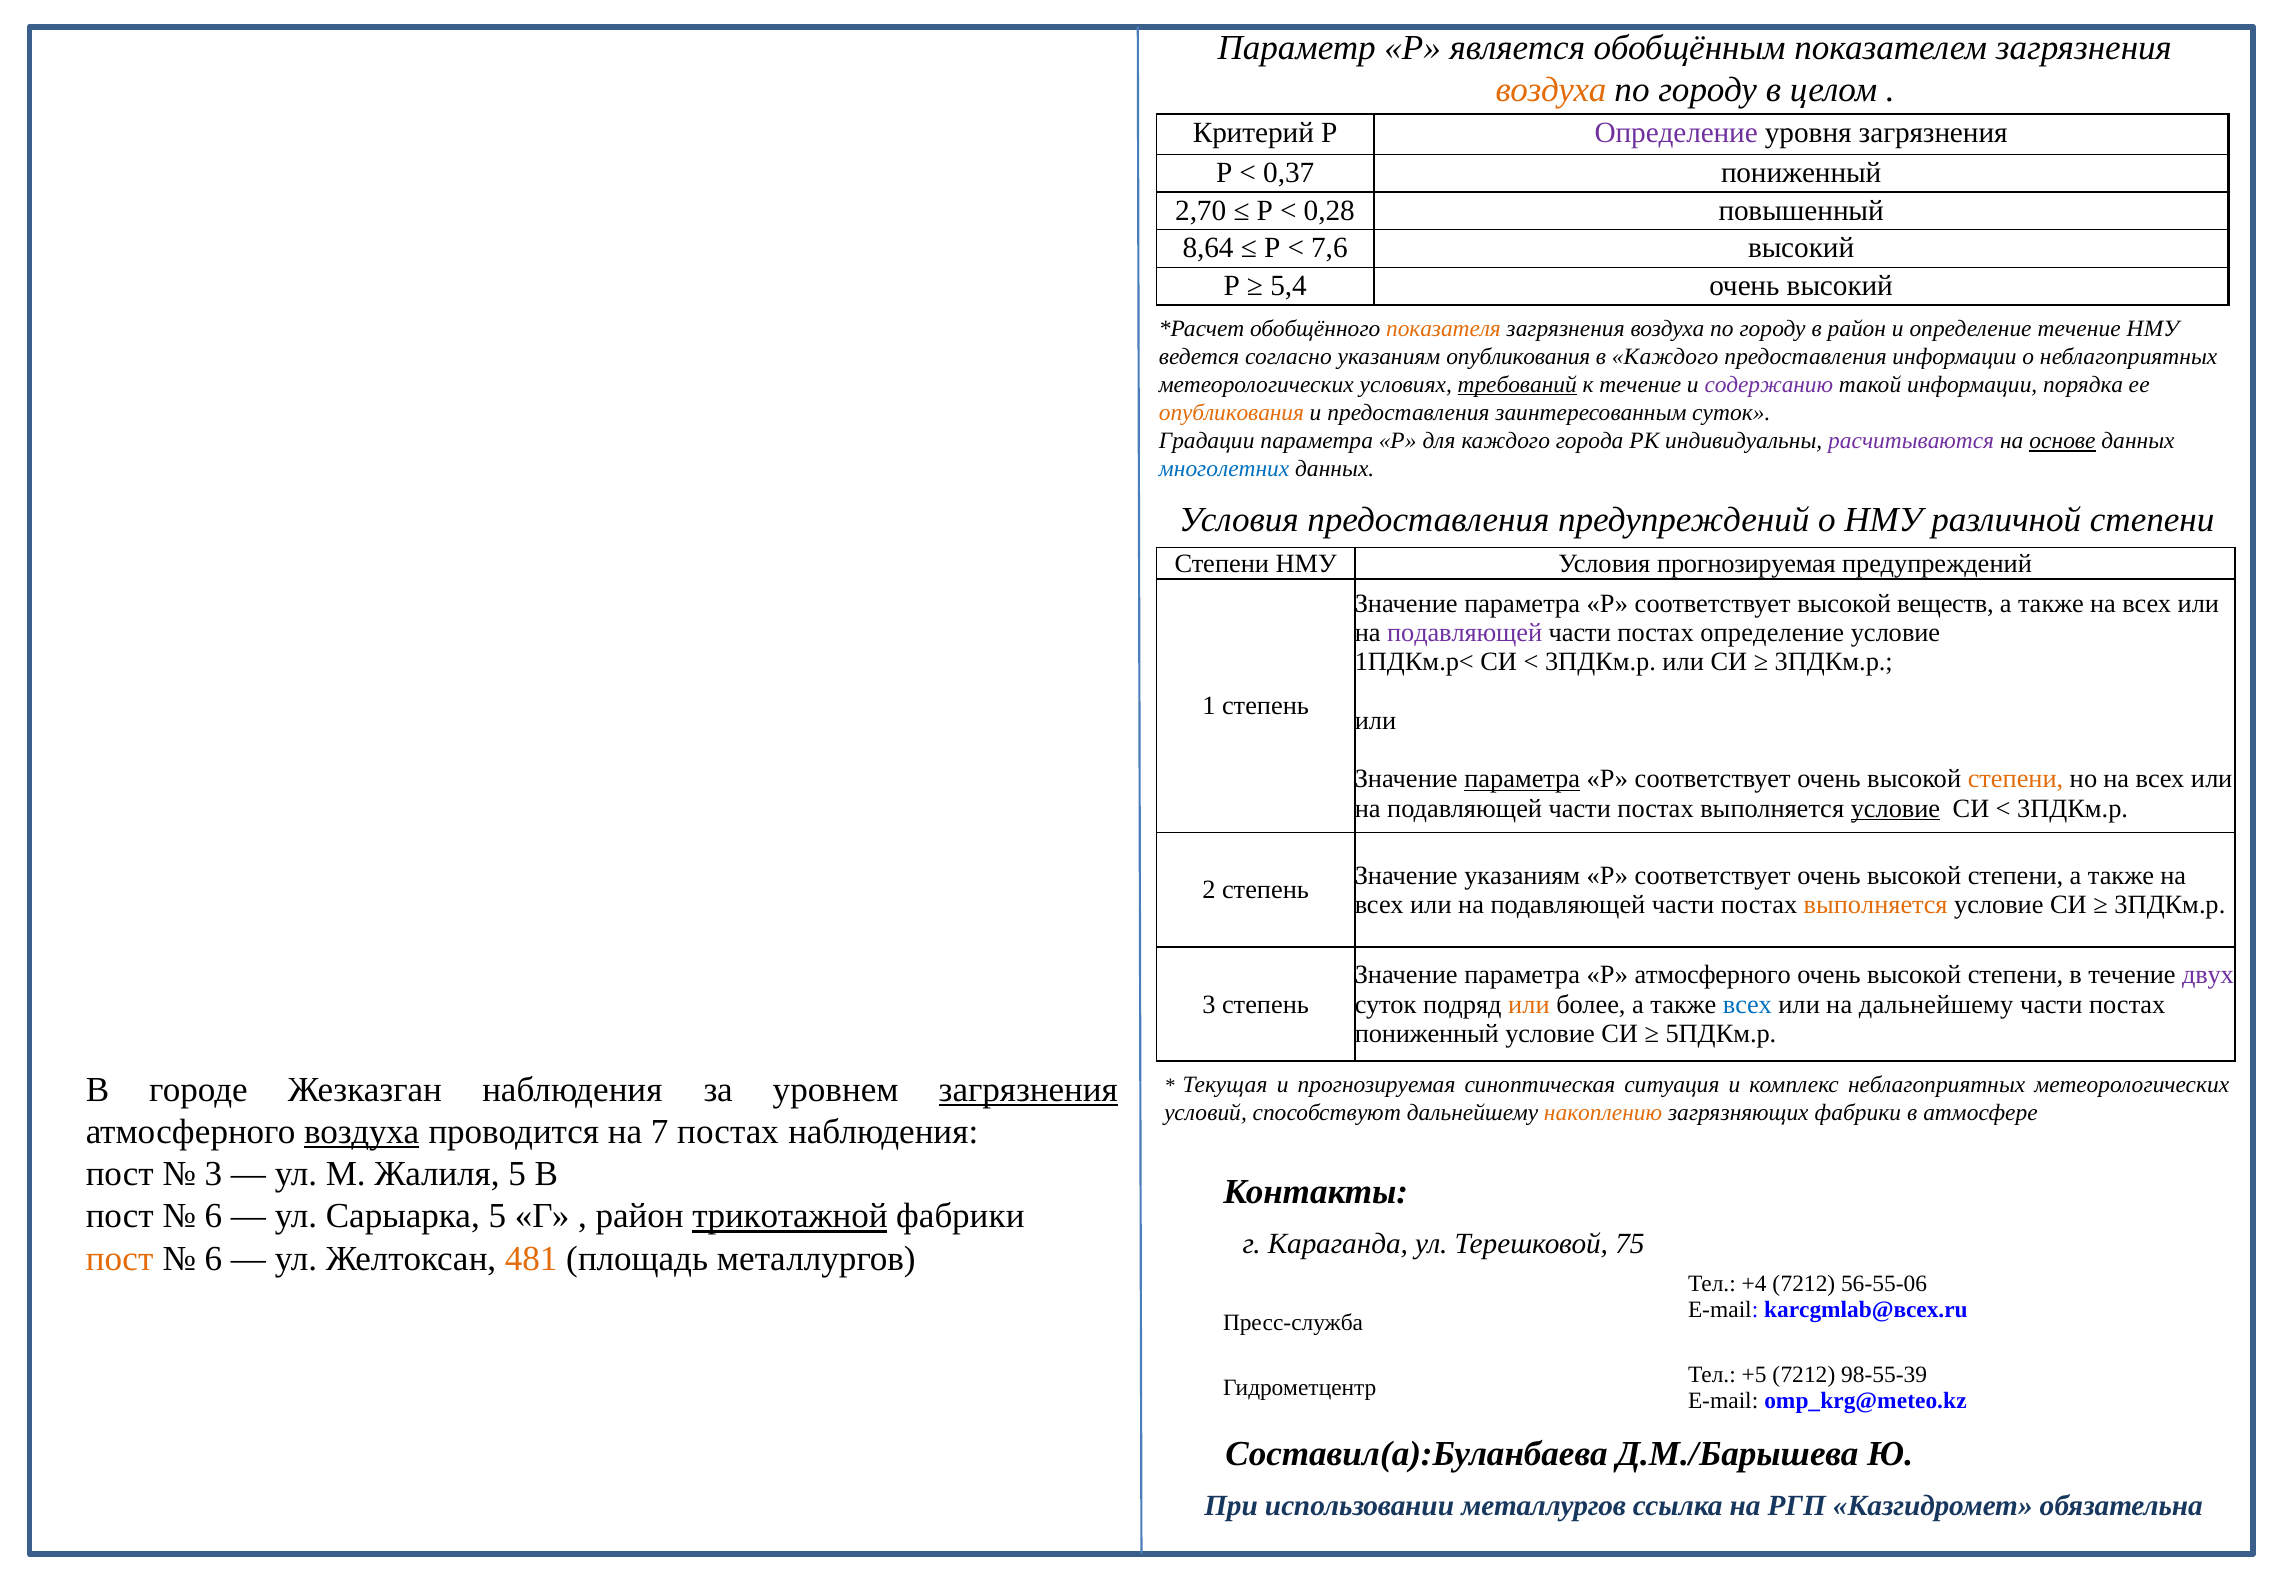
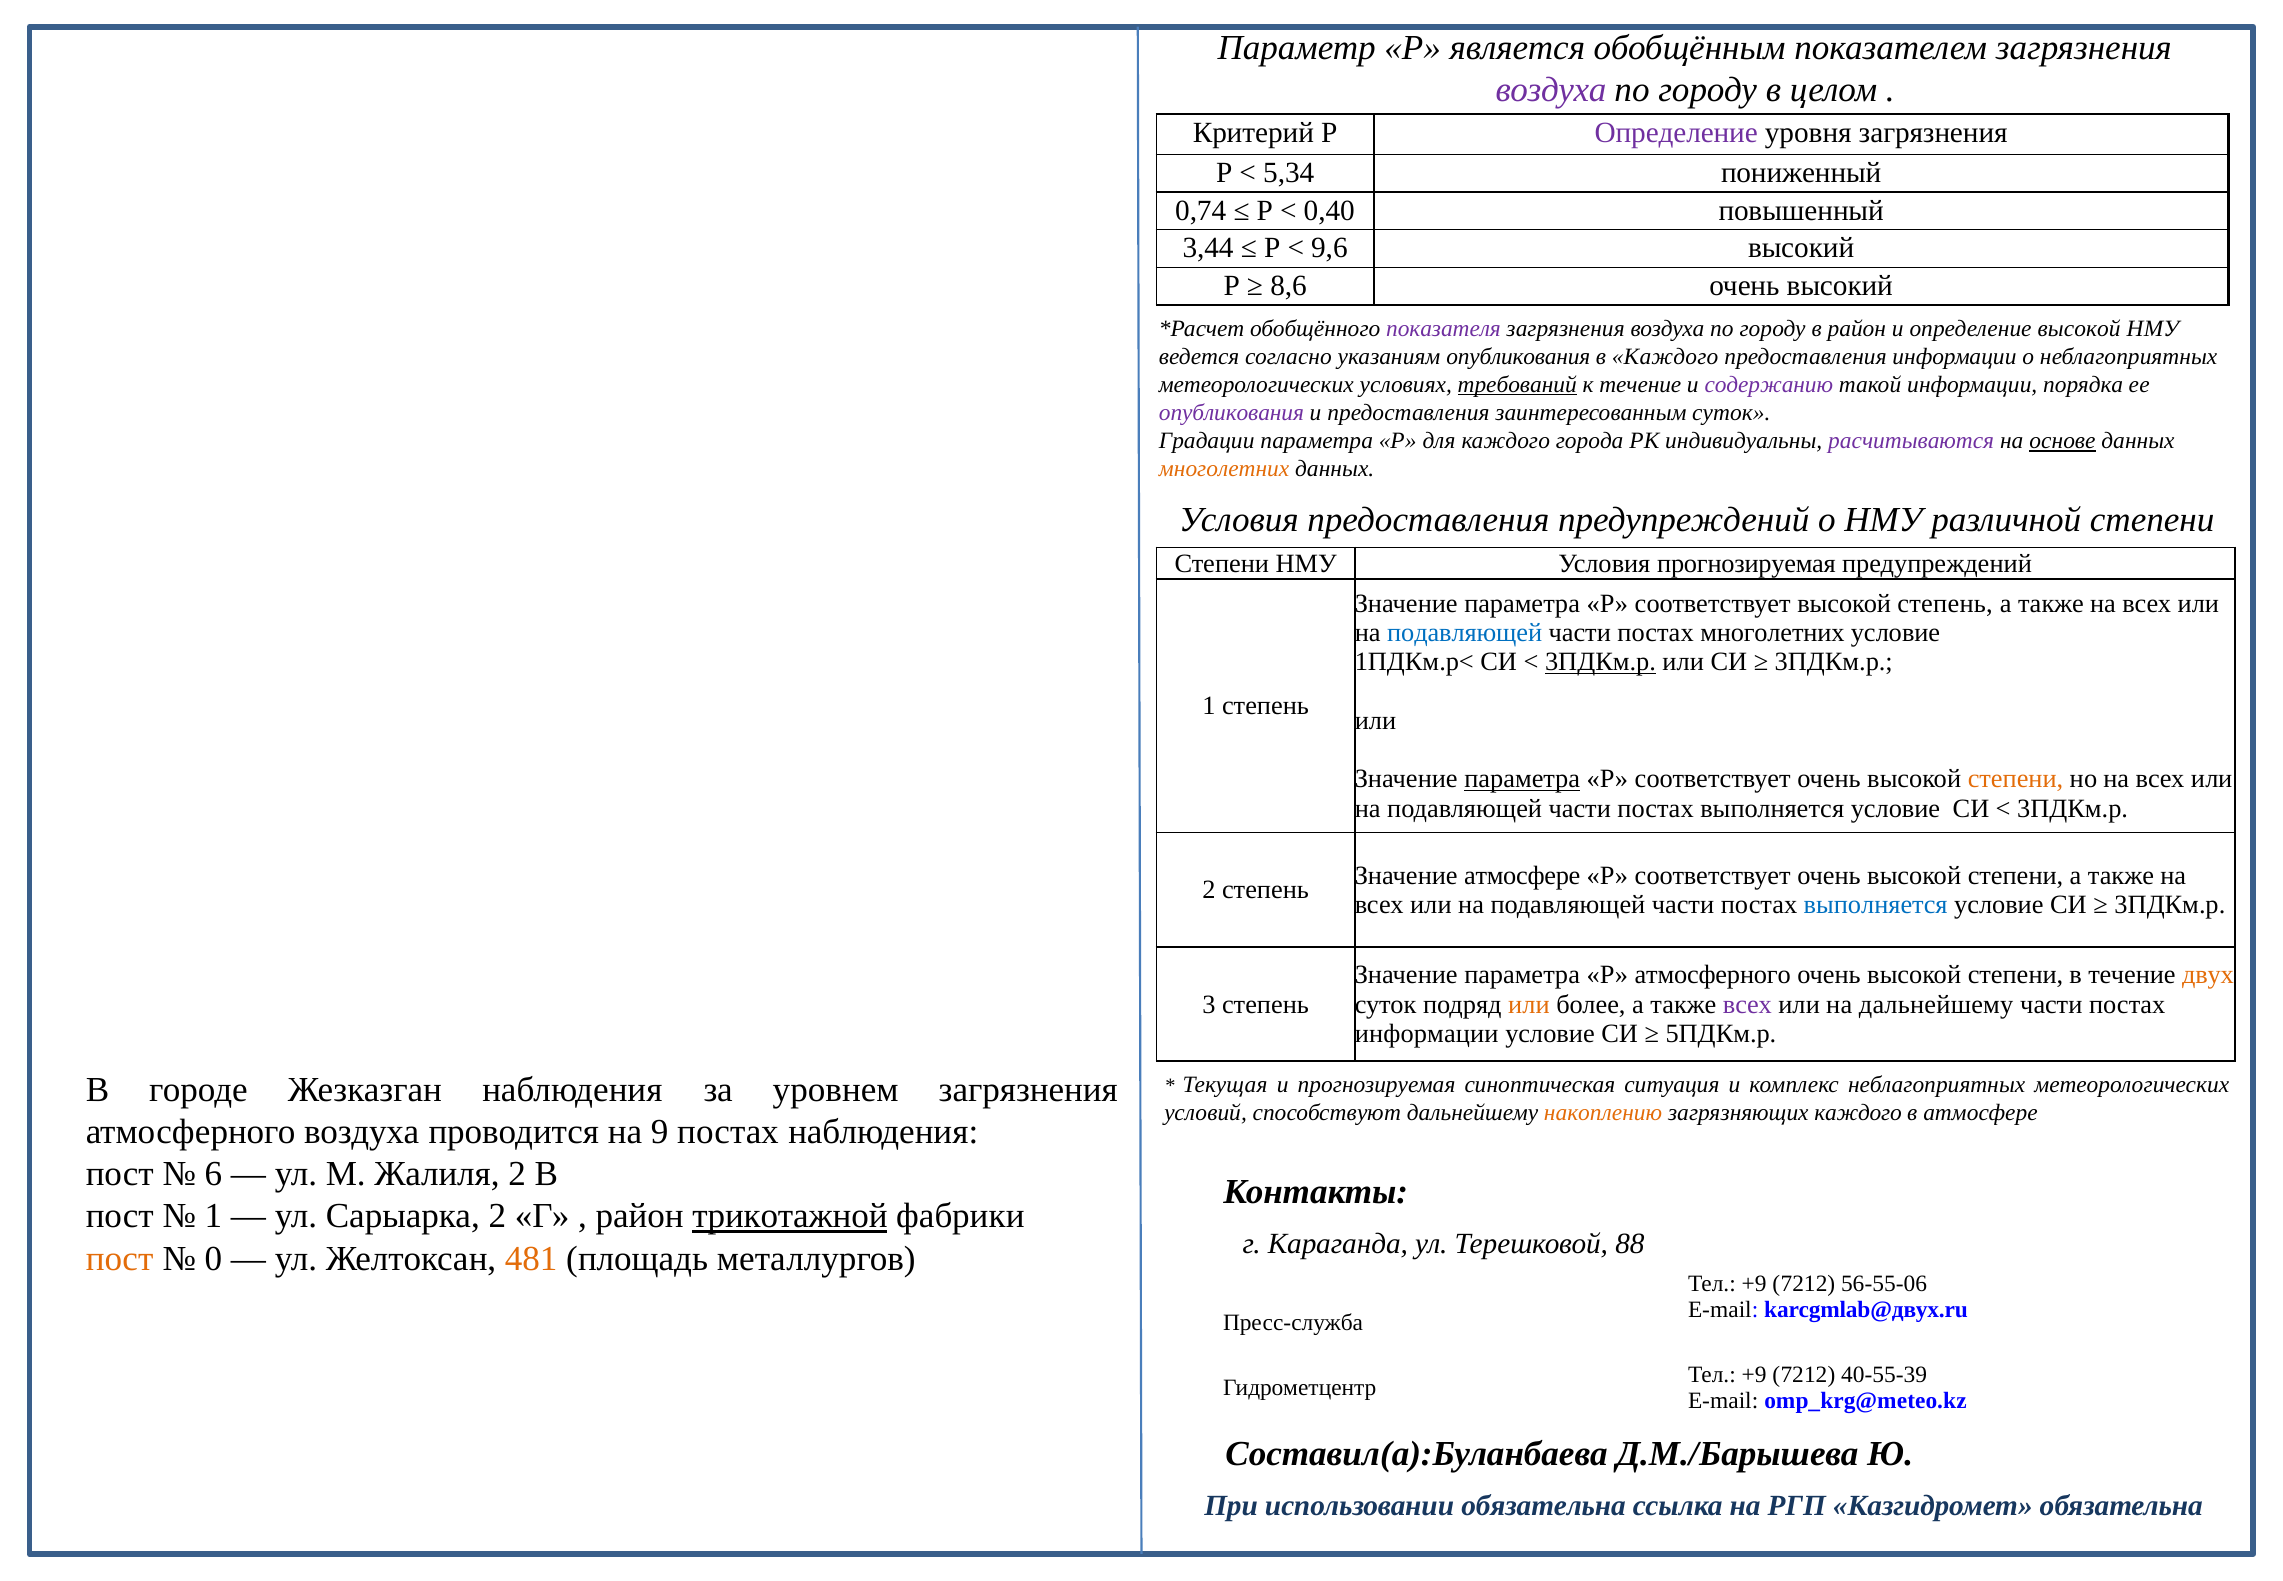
воздуха colour: orange -> purple (1551, 90)
0,37: 0,37 -> 5,34 (1289, 173)
2,70: 2,70 -> 0,74 (1201, 210)
0,28: 0,28 -> 0,40 (1329, 210)
8,64: 8,64 -> 3,44 (1208, 248)
7,6: 7,6 -> 9,6 (1329, 248)
5,4: 5,4 -> 8,6 (1289, 286)
показателя colour: orange -> purple (1444, 328)
определение течение: течение -> высокой (2079, 328)
опубликования colour: orange -> purple (1231, 413)
многолетних colour: blue -> orange (1224, 469)
высокой веществ: веществ -> степень (1945, 604)
подавляющей colour: purple -> blue (1465, 633)
постах определение: определение -> многолетних (1772, 633)
3ПДКм.р underline: none -> present (1601, 662)
условие underline: present -> none (1895, 808)
Значение указаниям: указаниям -> атмосфере (1522, 875)
выполняется colour: orange -> blue (1876, 904)
двух colour: purple -> orange (2208, 975)
всех colour: blue -> purple (1747, 1004)
пониженный: пониженный -> информации (1427, 1033)
загрязнения underline: present -> none (1028, 1090)
загрязняющих фабрики: фабрики -> каждого (1858, 1113)
воздуха underline: present -> none (362, 1132)
7: 7 -> 9 (660, 1132)
3: 3 -> 6 (213, 1174)
Жалиля 5: 5 -> 2 (517, 1174)
6: 6 -> 1 (213, 1216)
Сарыарка 5: 5 -> 2 (497, 1216)
75: 75 -> 88 (1630, 1244)
6: 6 -> 0 (213, 1258)
+4: +4 -> +9 (1754, 1283)
karcgmlab@всех.ru: karcgmlab@всех.ru -> karcgmlab@двух.ru (1866, 1309)
+5: +5 -> +9 (1754, 1375)
98-55-39: 98-55-39 -> 40-55-39 (1884, 1375)
использовании металлургов: металлургов -> обязательна (1544, 1505)
